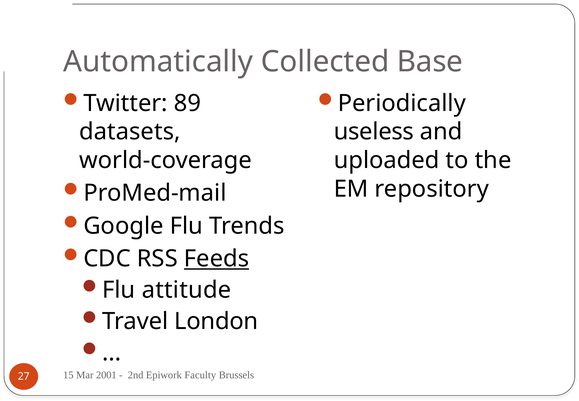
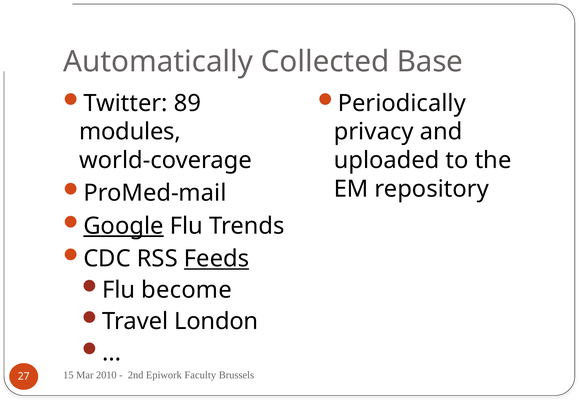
datasets: datasets -> modules (130, 132)
useless: useless -> privacy (374, 132)
Google underline: none -> present (123, 226)
attitude: attitude -> become (187, 290)
2001: 2001 -> 2010 (106, 375)
